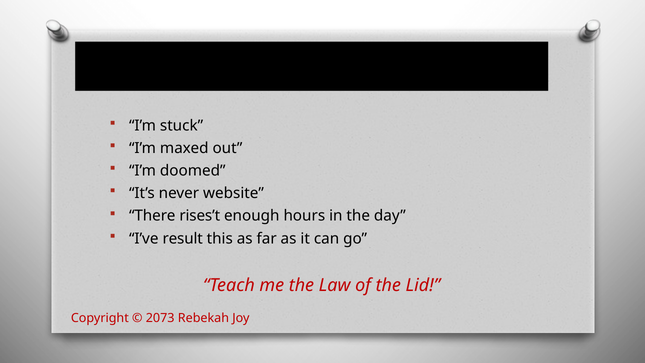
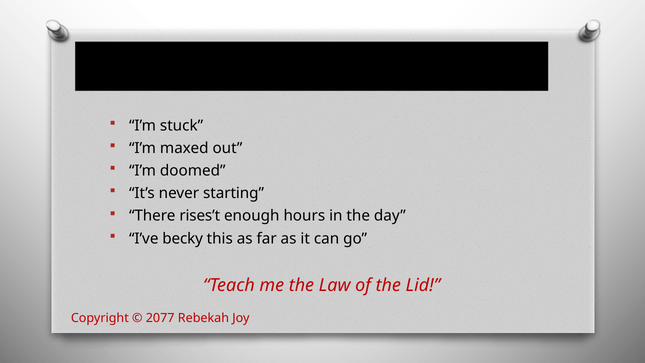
website: website -> starting (234, 193)
result: result -> becky (183, 238)
2073: 2073 -> 2077 (160, 318)
